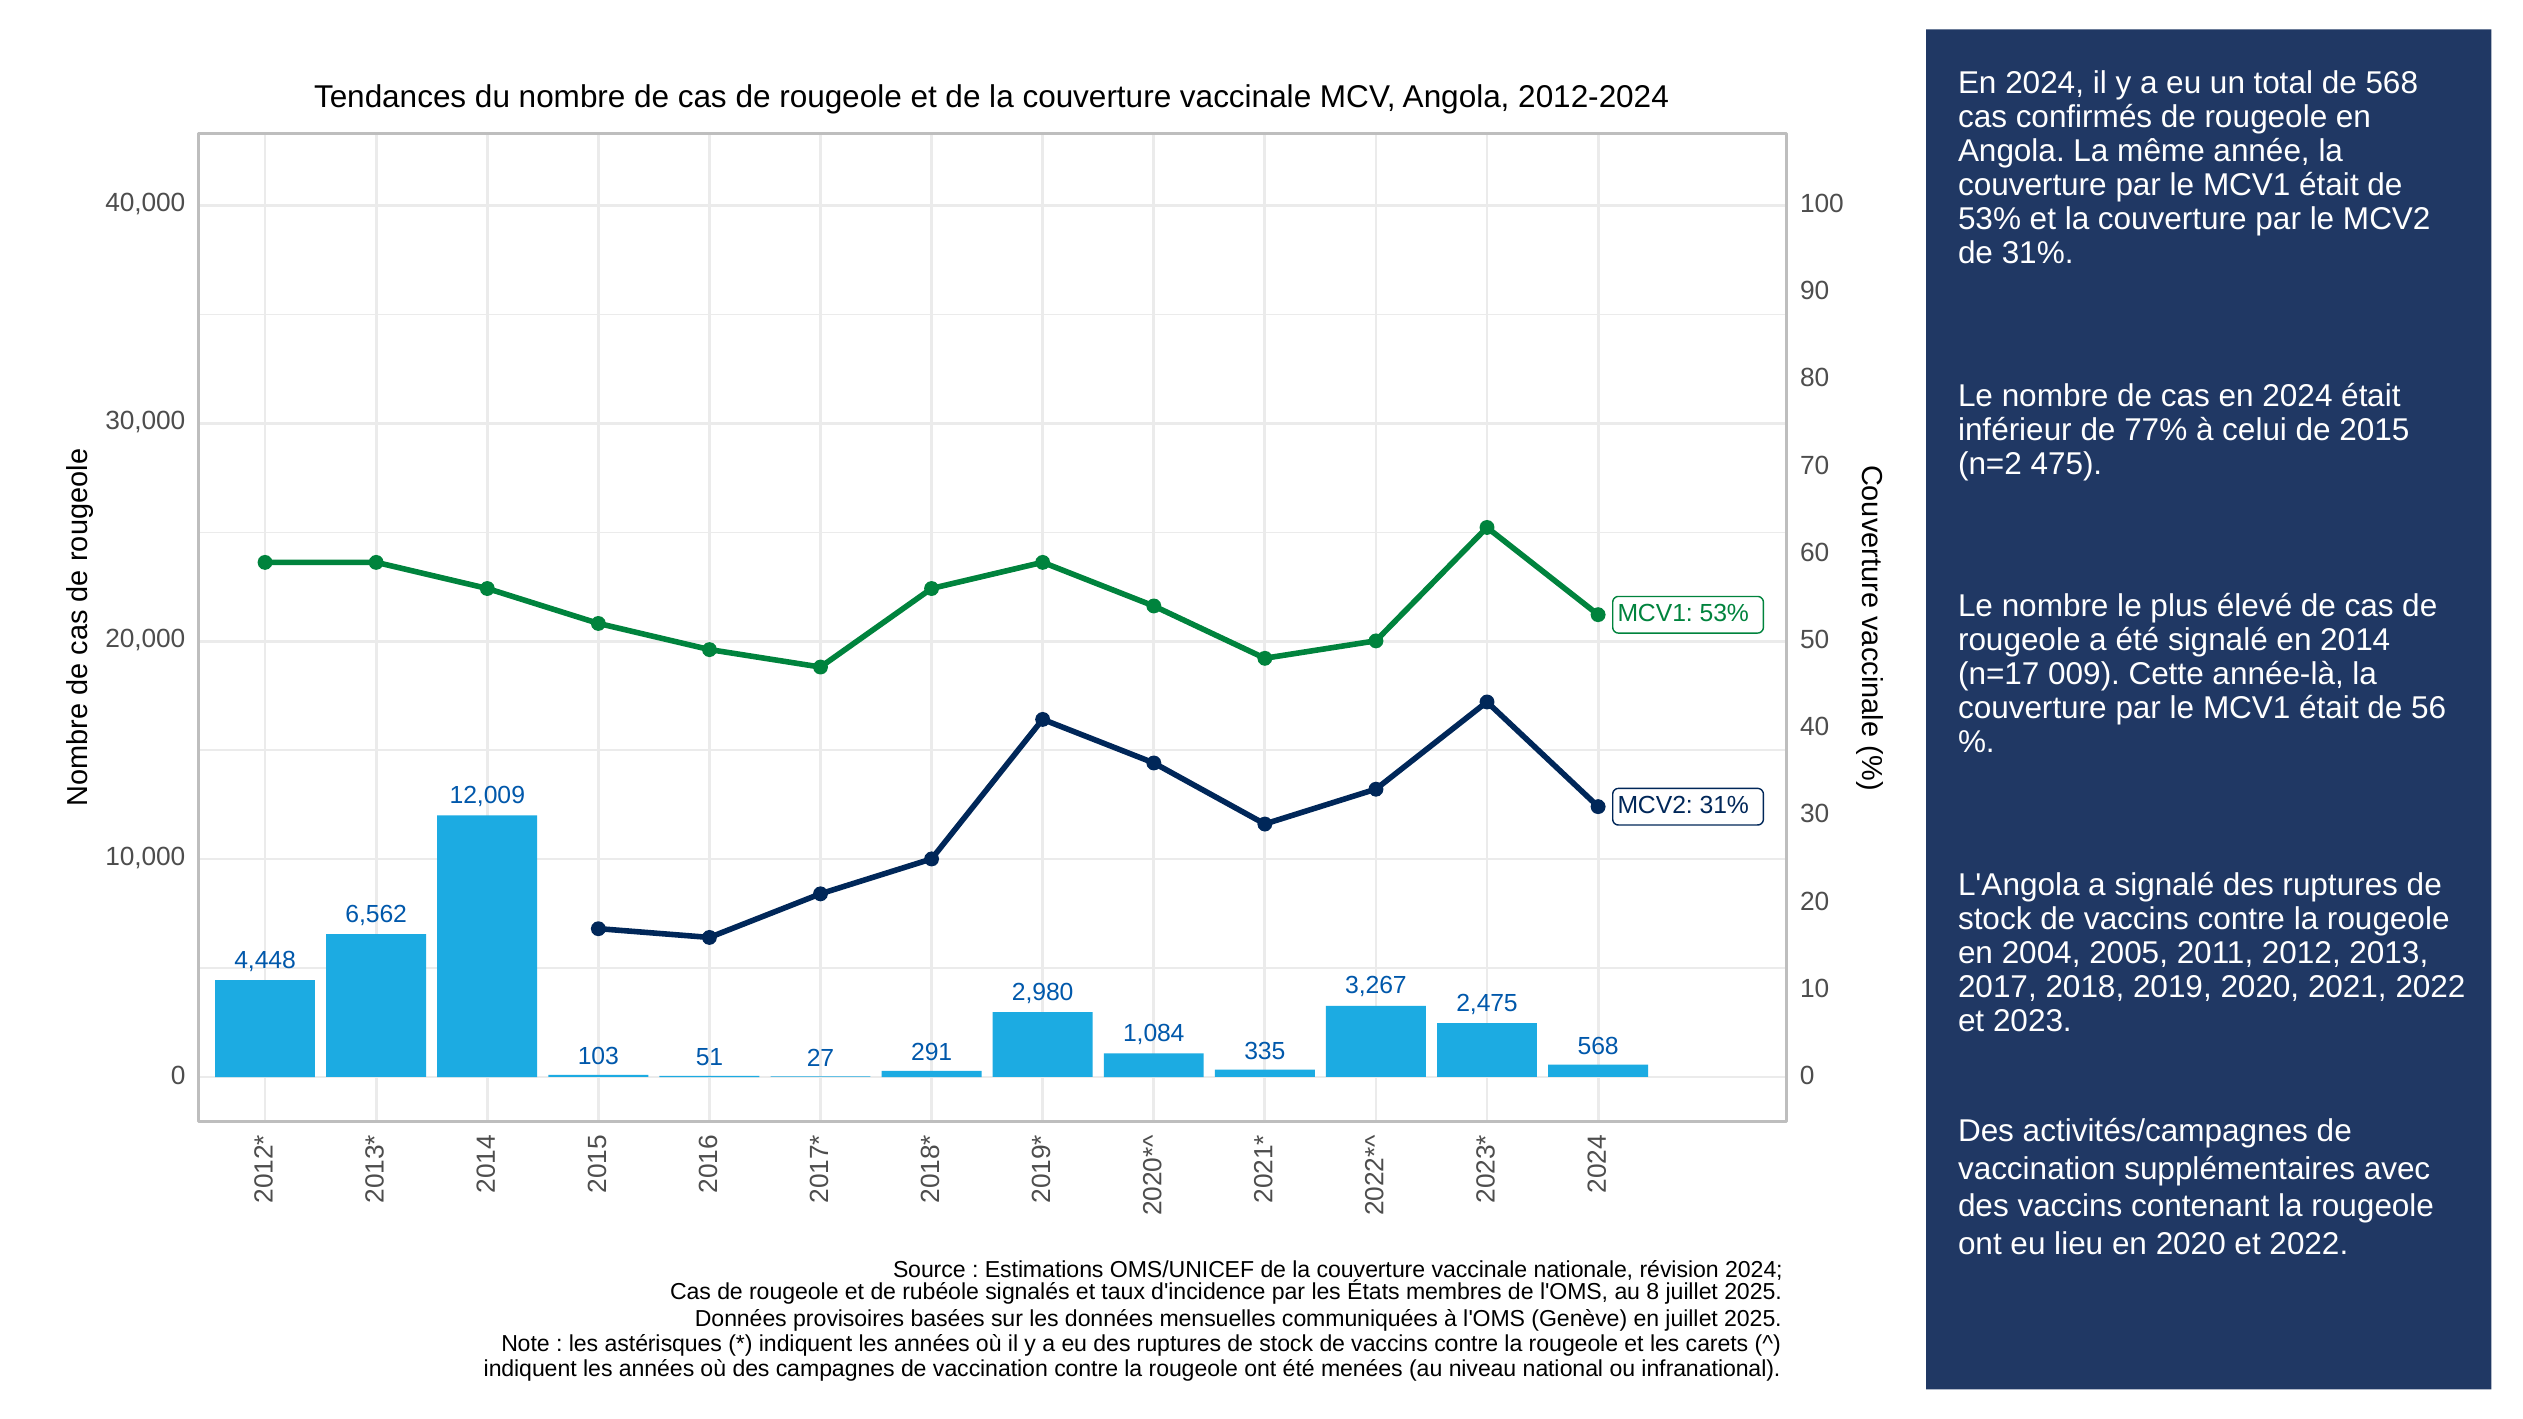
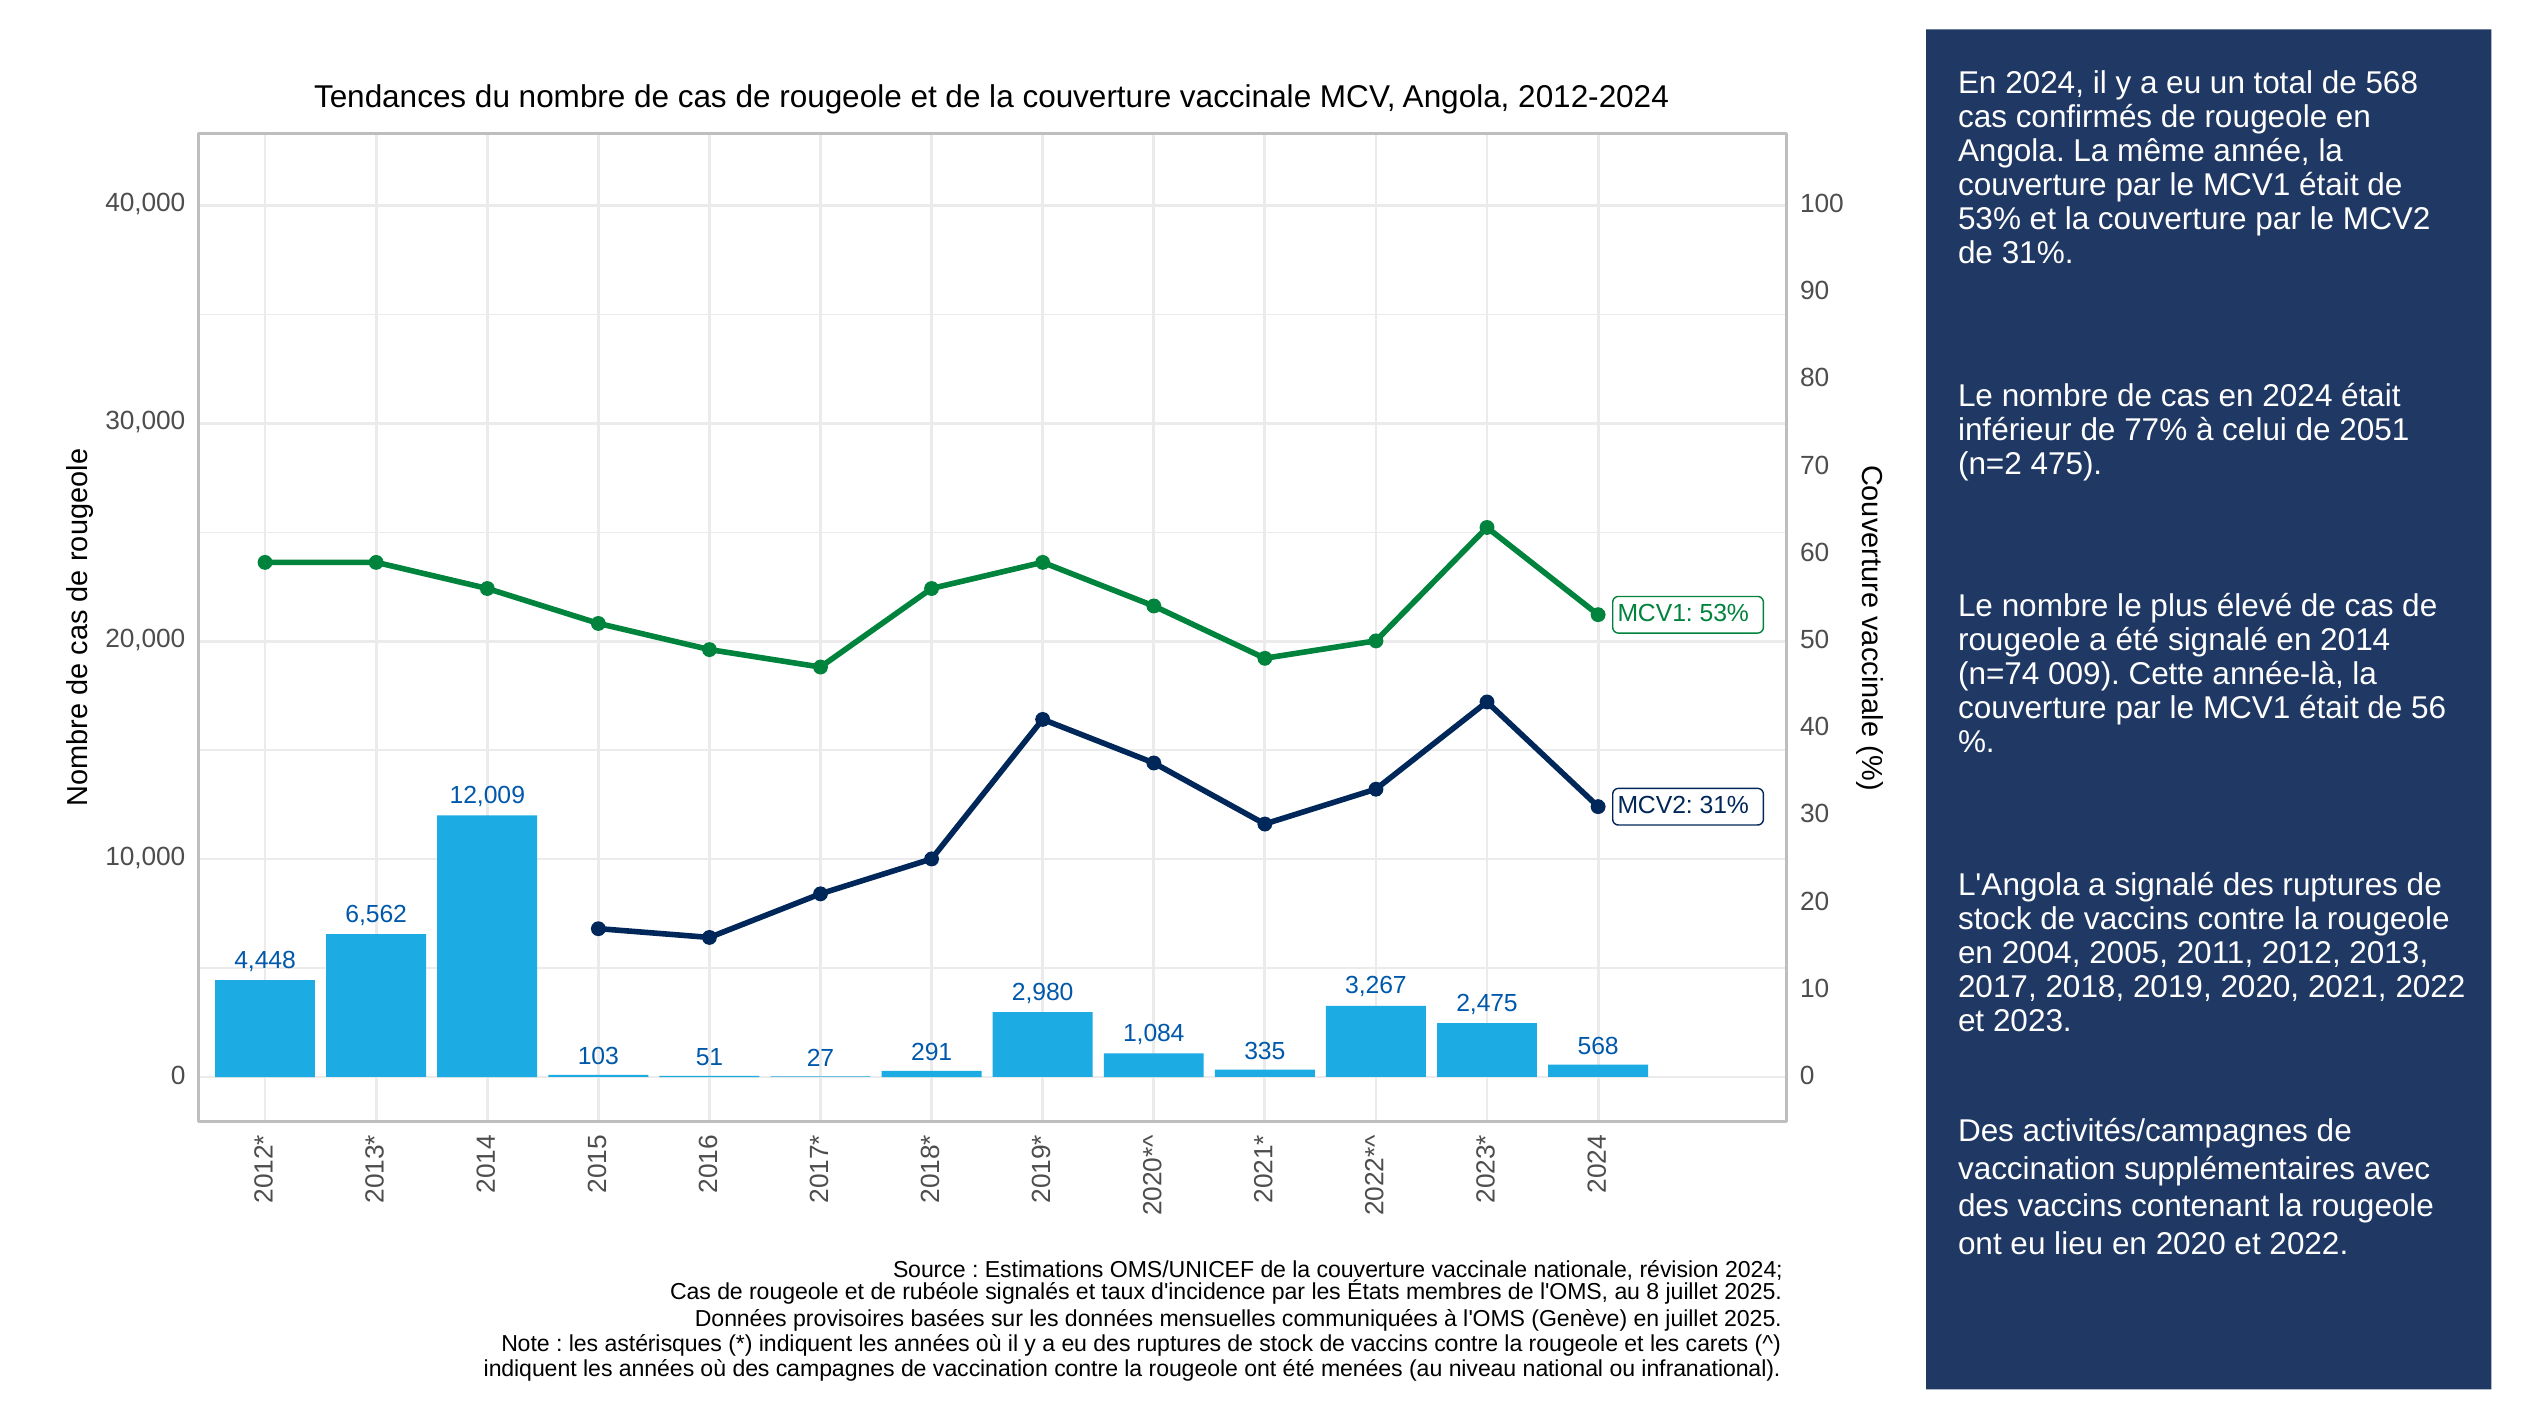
2015: 2015 -> 2051 (2374, 430)
n=17: n=17 -> n=74 (1999, 675)
